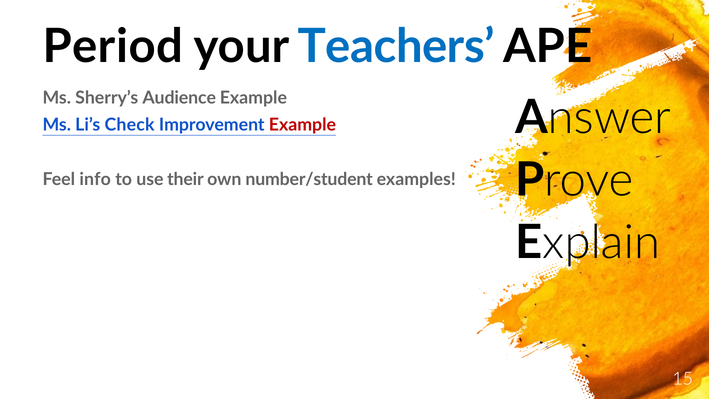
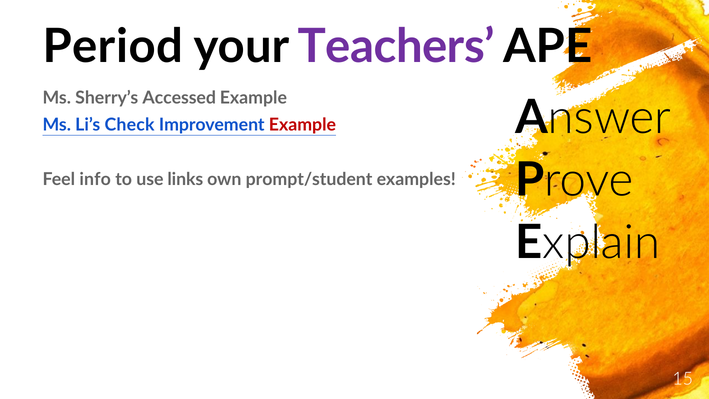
Teachers colour: blue -> purple (396, 47)
Audience: Audience -> Accessed (179, 98)
their: their -> links (185, 179)
number/student: number/student -> prompt/student (309, 179)
